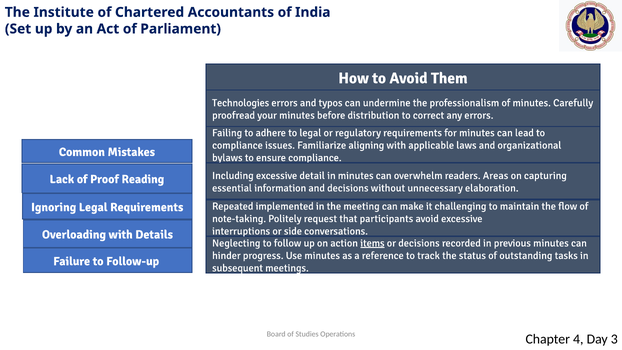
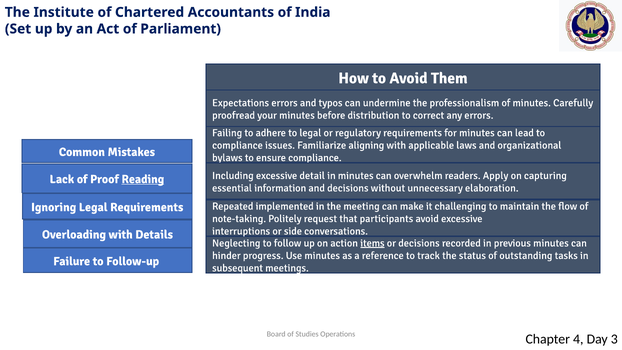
Technologies: Technologies -> Expectations (241, 103)
Areas: Areas -> Apply (496, 176)
Reading underline: none -> present (143, 179)
